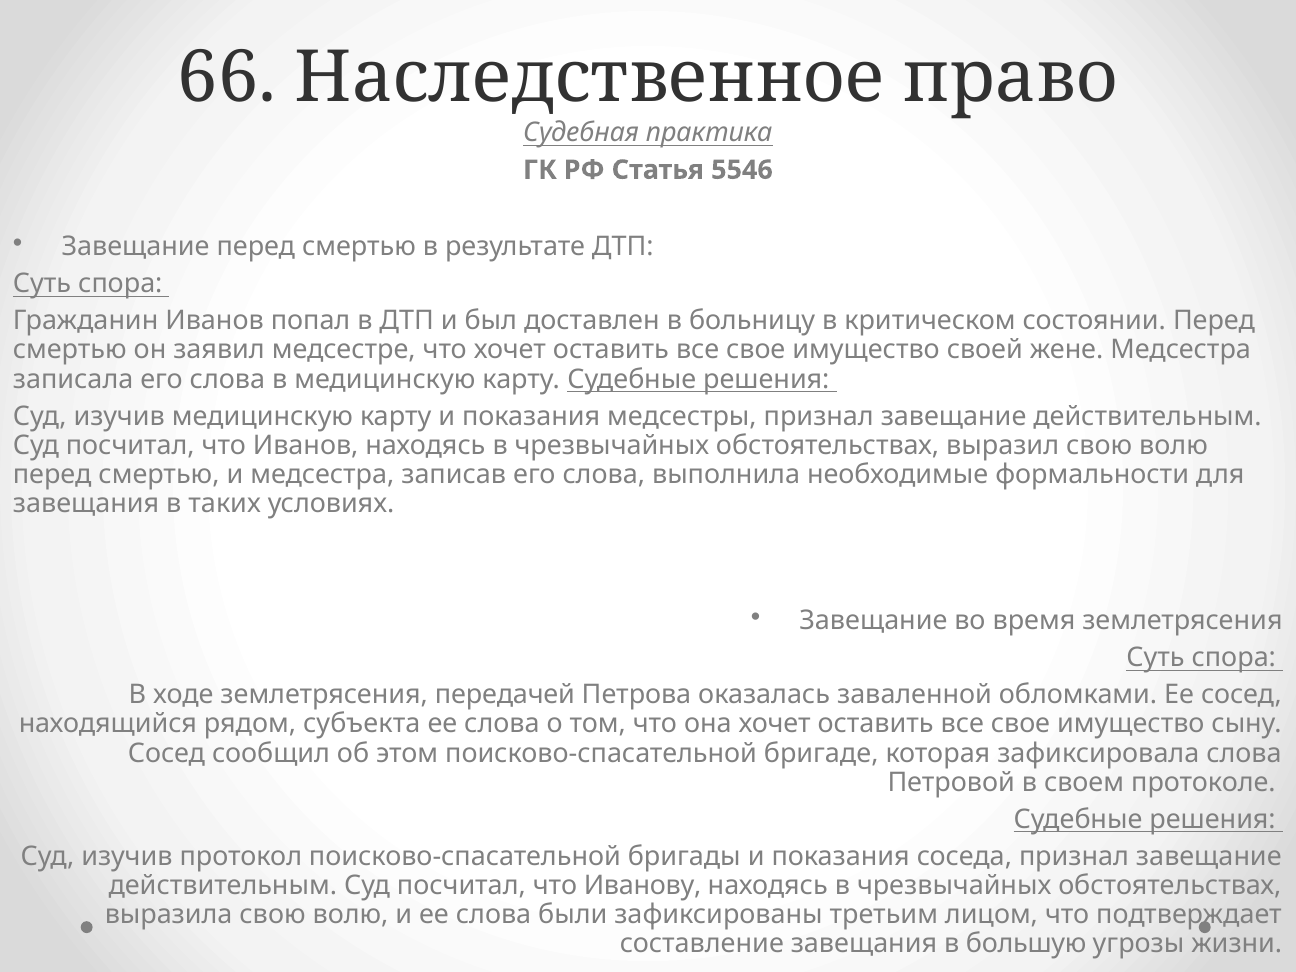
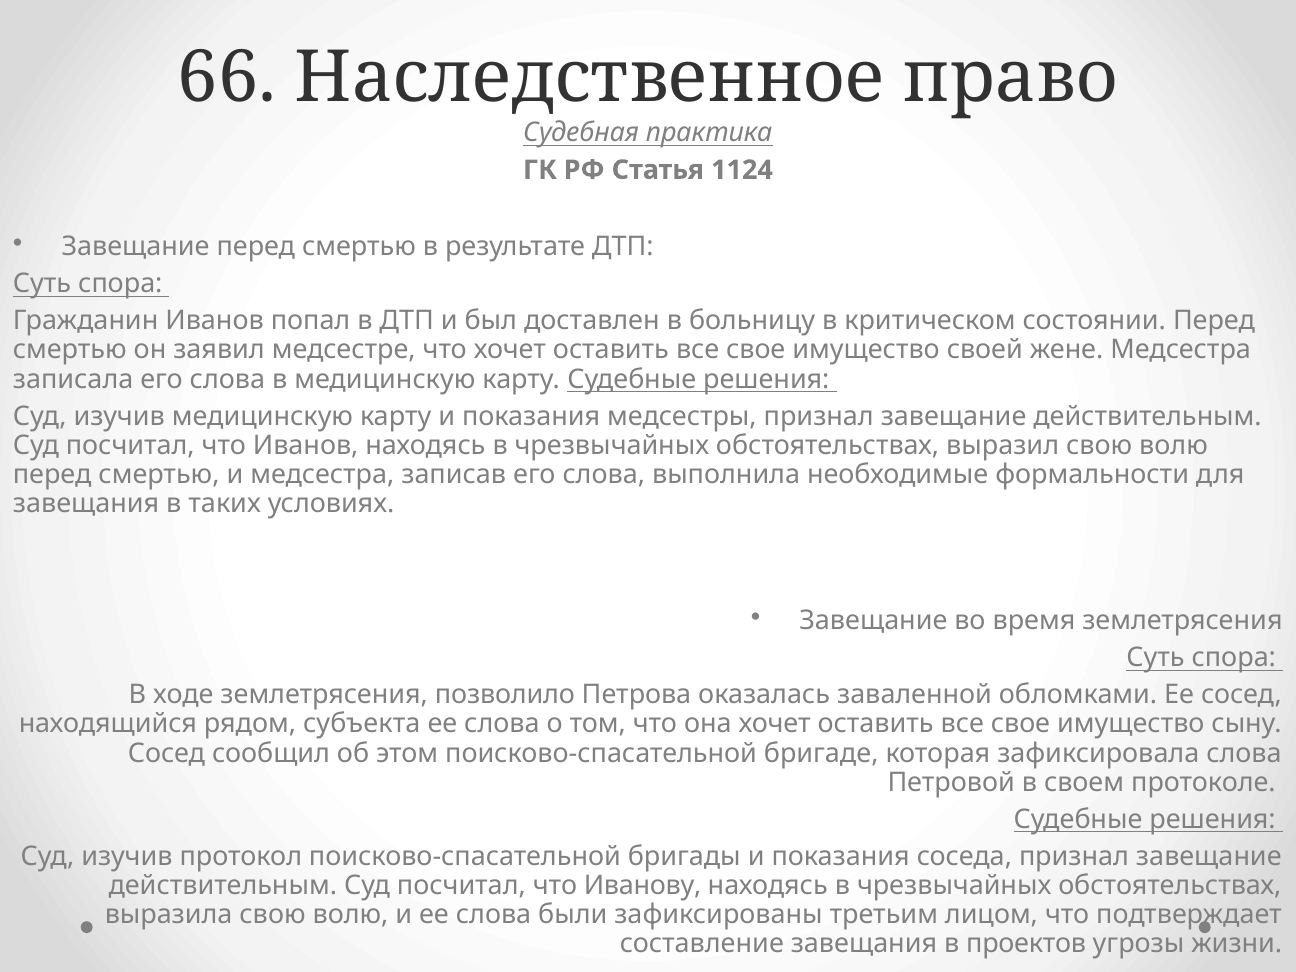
5546: 5546 -> 1124 (742, 170)
передачей: передачей -> позволило (505, 695)
большую: большую -> проектов (1026, 944)
